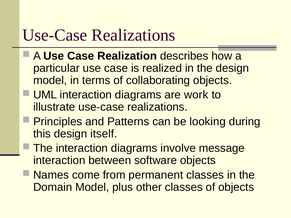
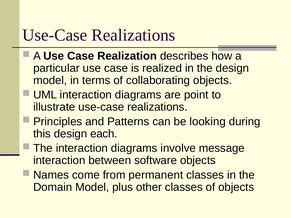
work: work -> point (196, 95)
itself: itself -> each (104, 134)
